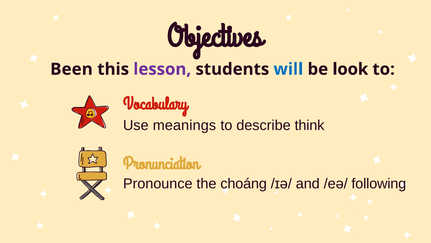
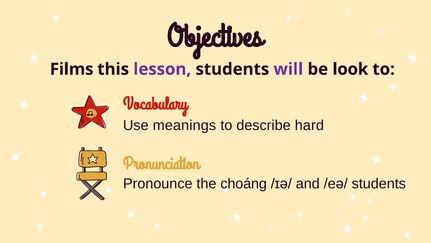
Been: Been -> Films (72, 69)
will colour: blue -> purple (288, 69)
think: think -> hard (309, 125)
/eə/ following: following -> students (379, 183)
